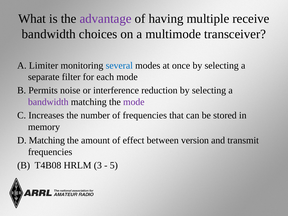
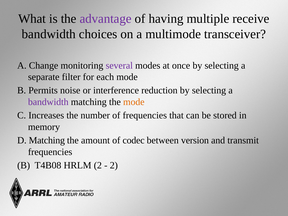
Limiter: Limiter -> Change (44, 65)
several colour: blue -> purple (119, 65)
mode colour: purple -> orange (134, 102)
effect: effect -> codec (134, 140)
HRLM 3: 3 -> 2 (98, 165)
5: 5 -> 2 (114, 165)
